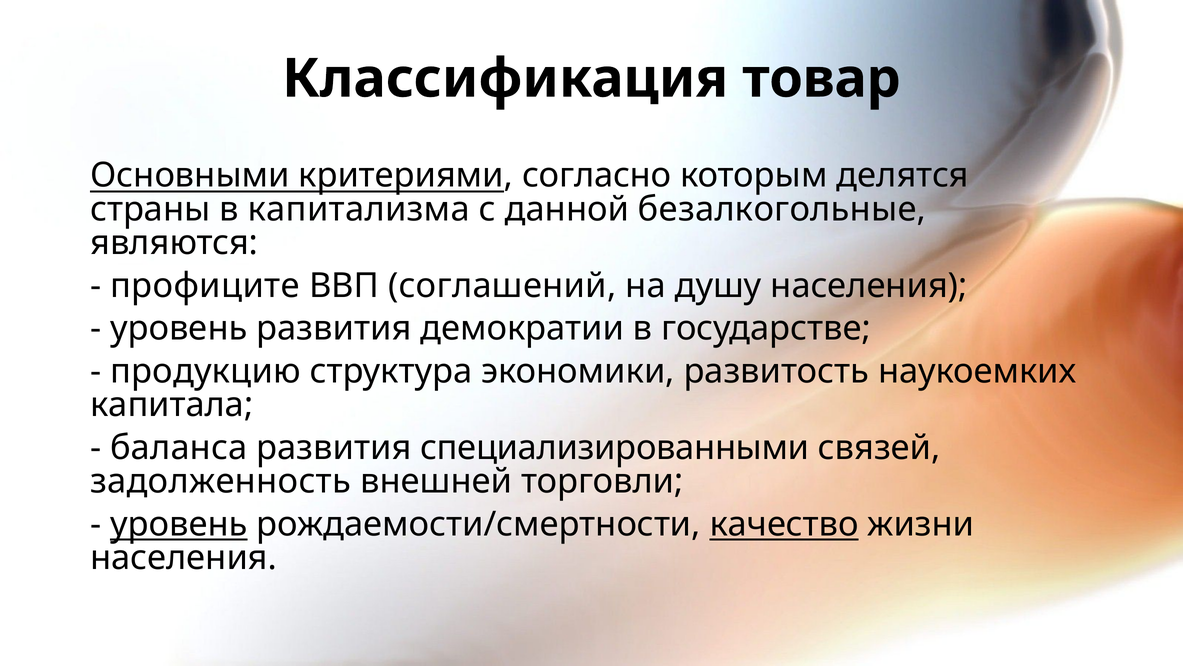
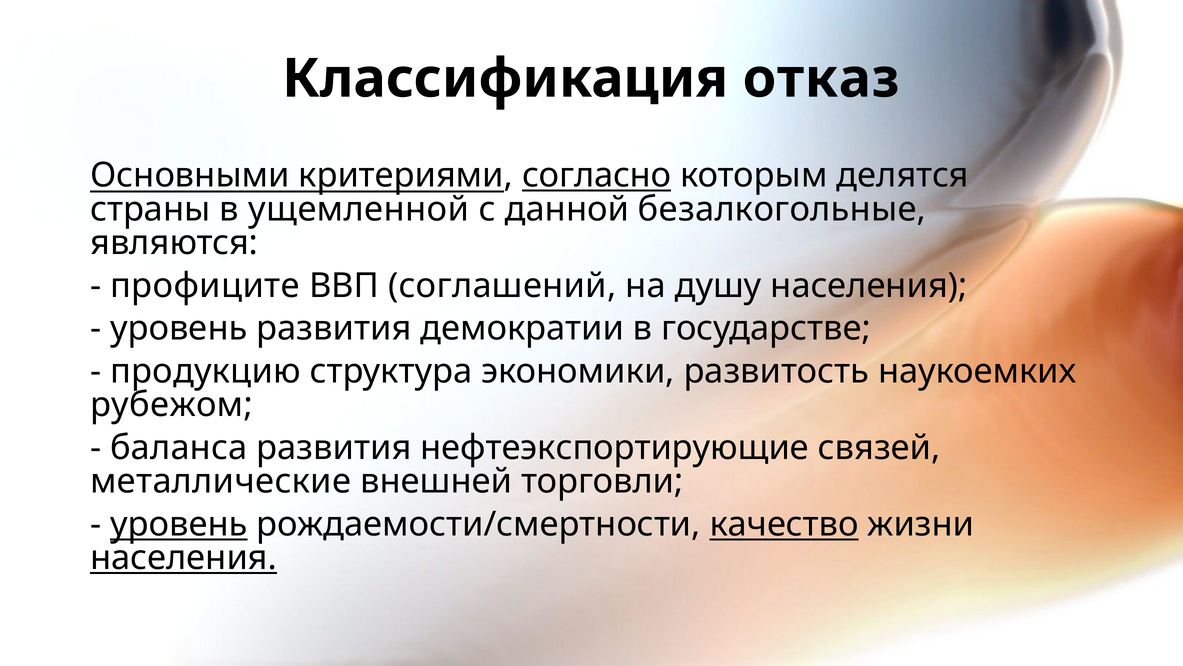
товар: товар -> отказ (821, 79)
согласно underline: none -> present (597, 175)
капитализма: капитализма -> ущемленной (359, 209)
капитала: капитала -> рубежом (172, 405)
специализированными: специализированными -> нефтеэкспортирующие (615, 448)
задолженность: задолженность -> металлические (221, 481)
населения underline: none -> present (184, 558)
